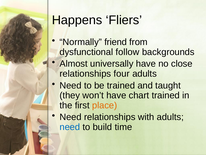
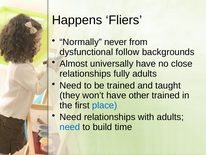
friend: friend -> never (116, 42)
four: four -> fully (122, 73)
chart: chart -> other (139, 95)
place colour: orange -> blue (105, 105)
